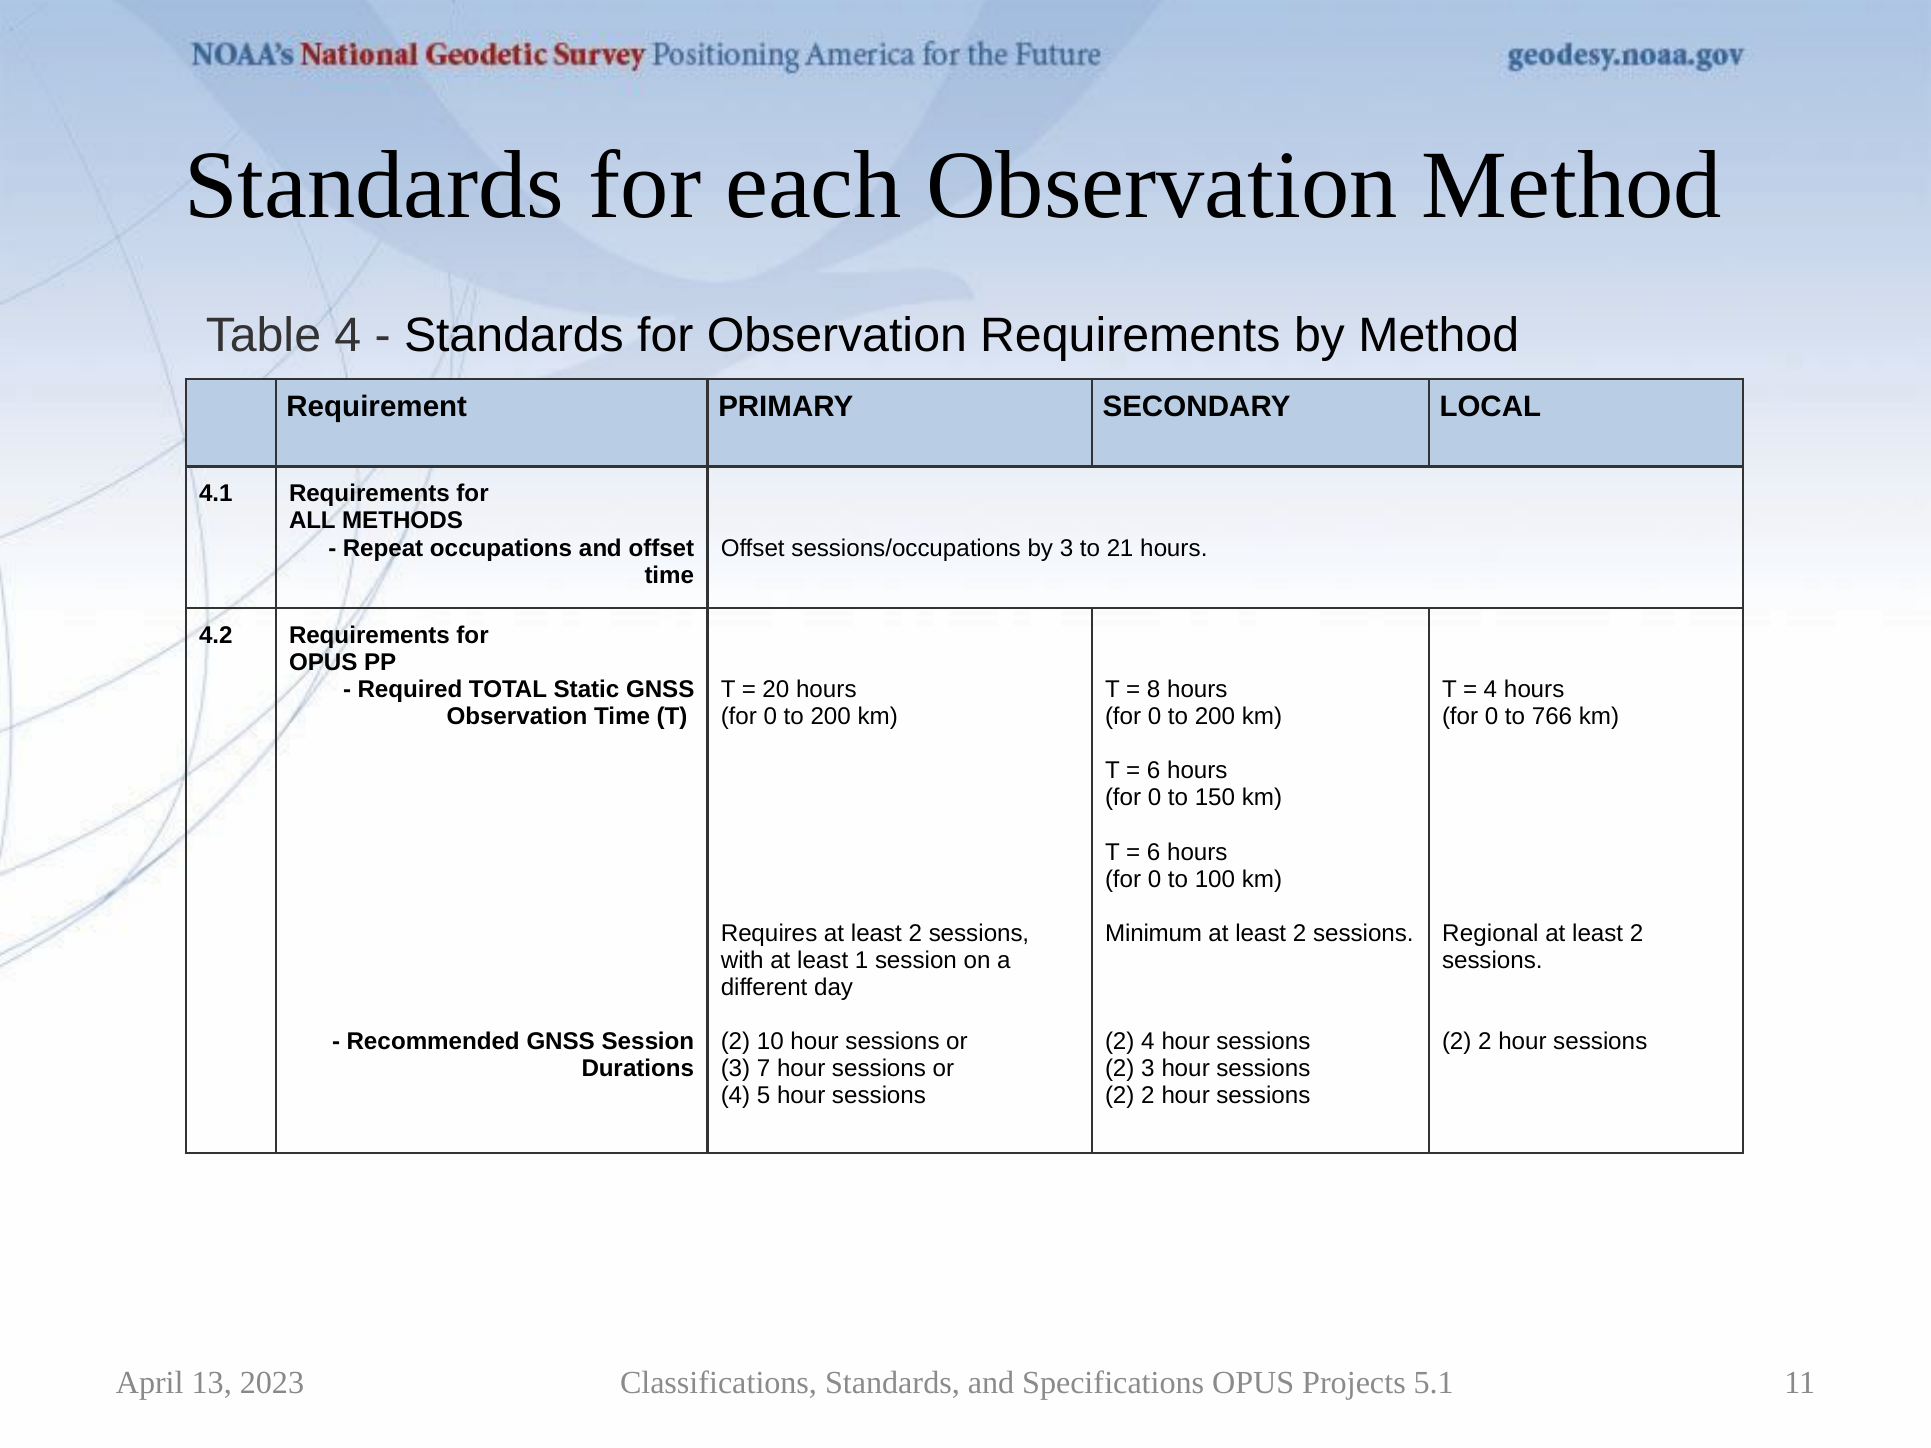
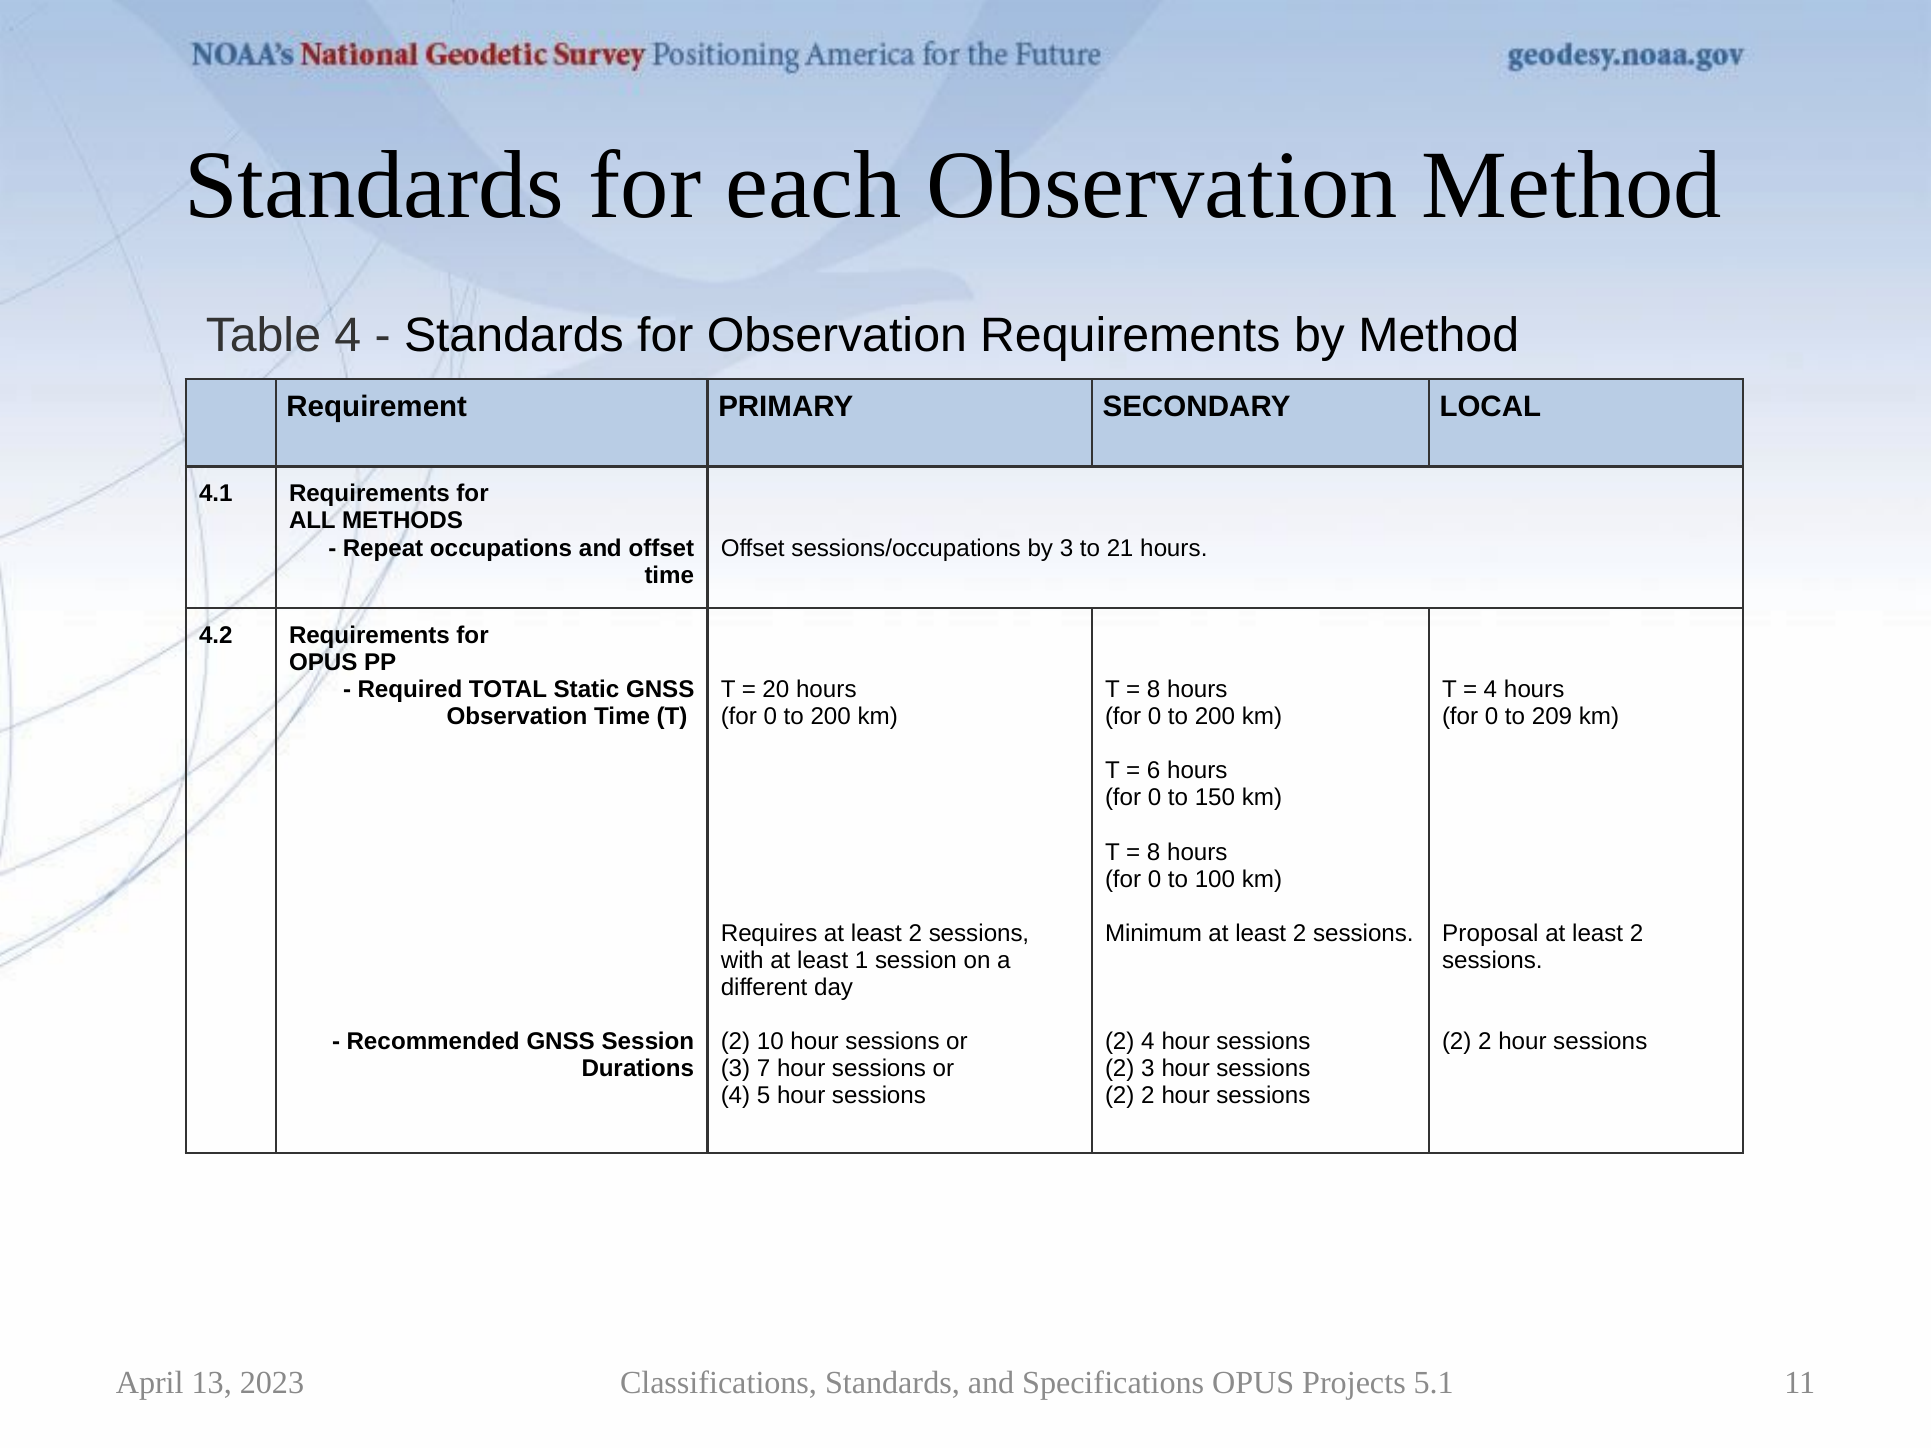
766: 766 -> 209 (1552, 717)
6: 6 -> 8 (1153, 852)
Regional: Regional -> Proposal (1490, 933)
